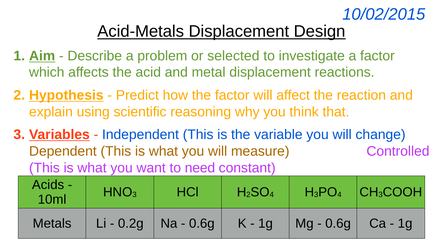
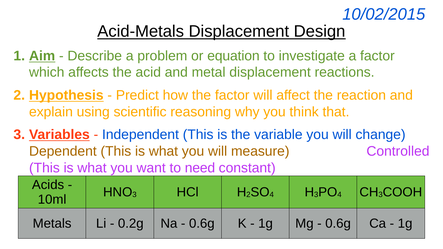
selected: selected -> equation (233, 56)
